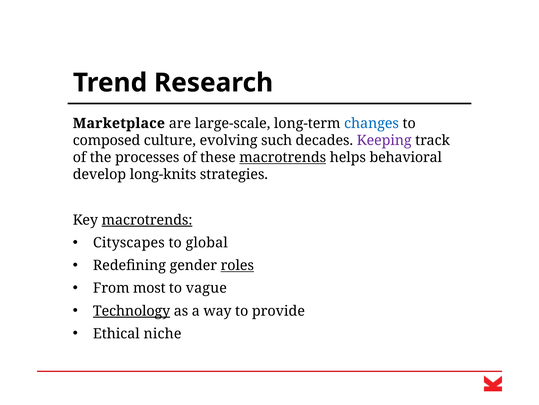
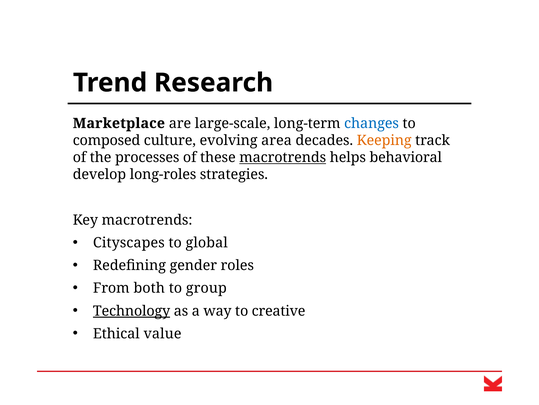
such: such -> area (277, 140)
Keeping colour: purple -> orange (384, 140)
long-knits: long-knits -> long-roles (163, 174)
macrotrends underline: present -> none (147, 220)
roles underline: present -> none (237, 265)
most: most -> both (149, 288)
vague: vague -> group (206, 288)
provide: provide -> creative (279, 310)
niche: niche -> value (163, 333)
